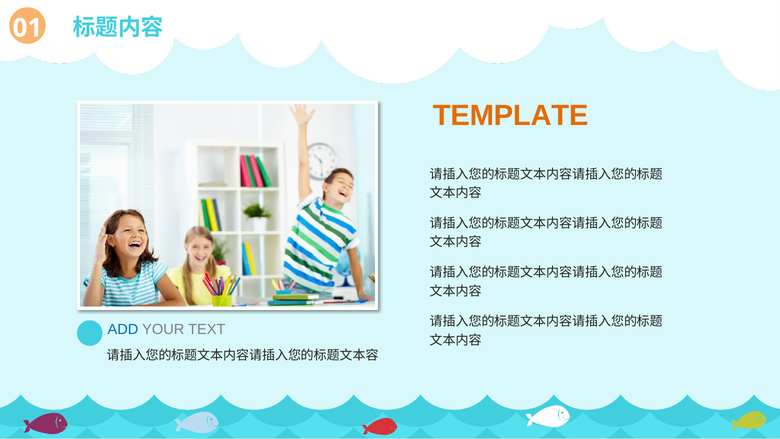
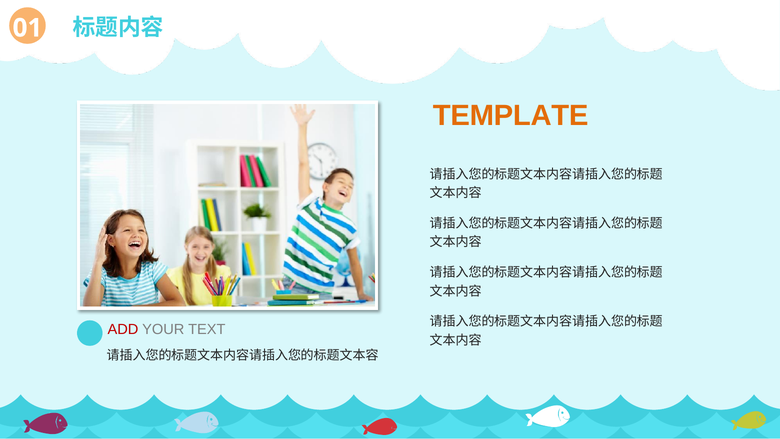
ADD colour: blue -> red (123, 329)
